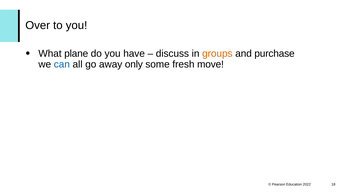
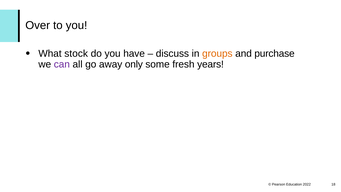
plane: plane -> stock (76, 54)
can colour: blue -> purple (62, 64)
move: move -> years (210, 64)
